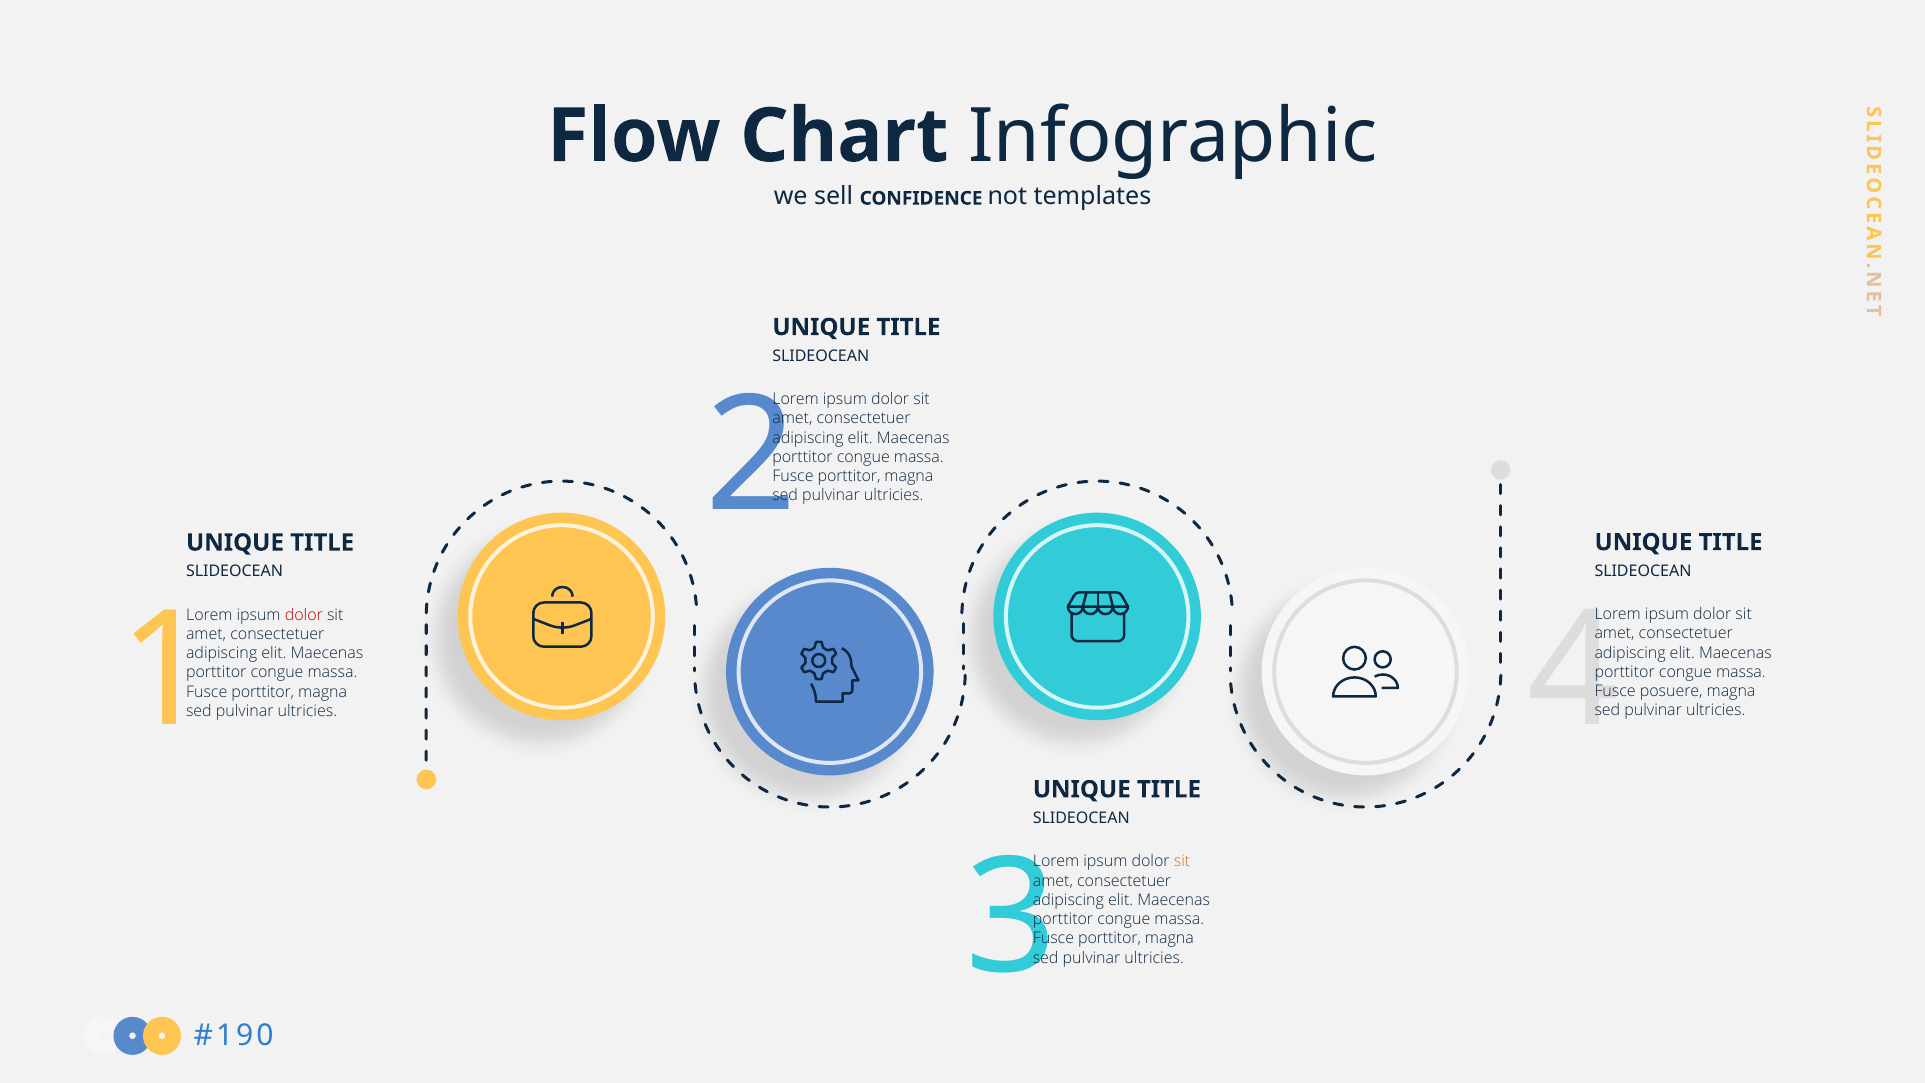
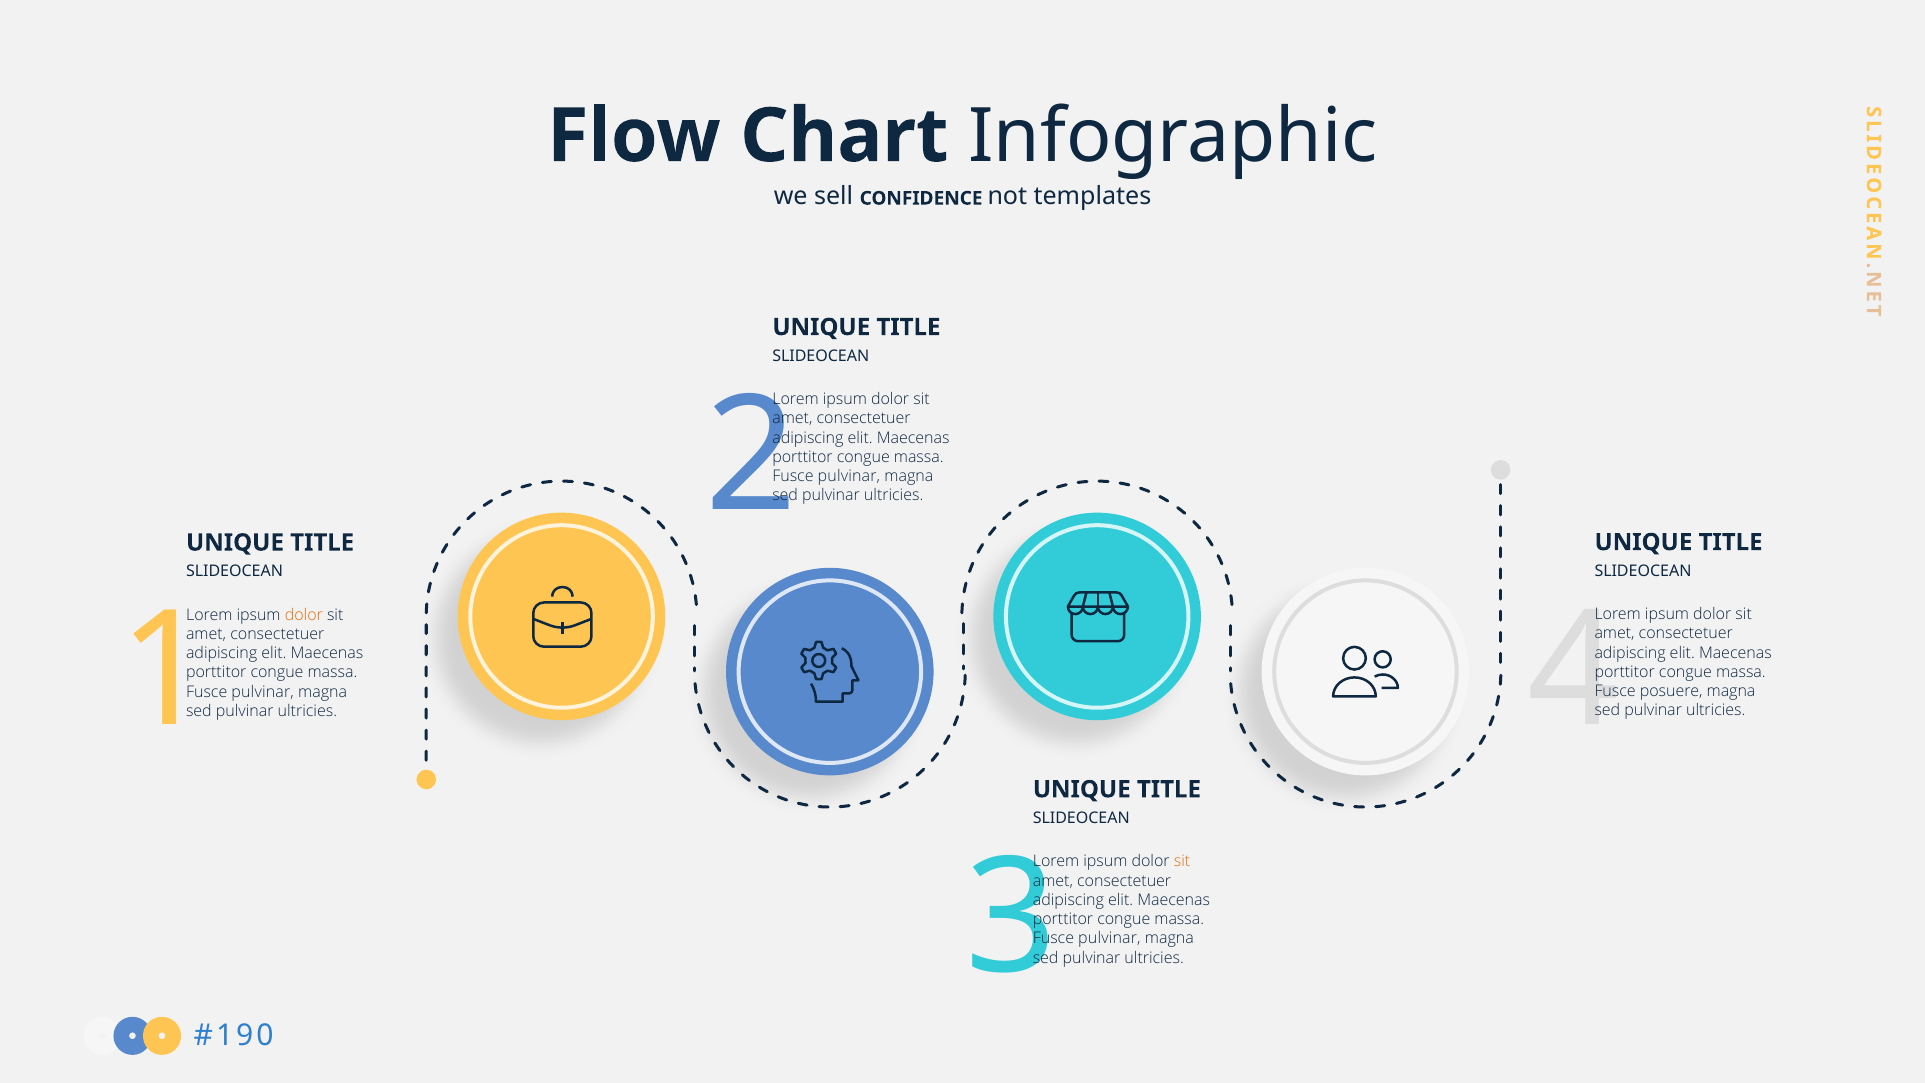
porttitor: porttitor -> pulvinar (849, 476)
dolor colour: red -> orange (304, 615)
porttitor: porttitor -> pulvinar (263, 692)
porttitor: porttitor -> pulvinar (1109, 938)
